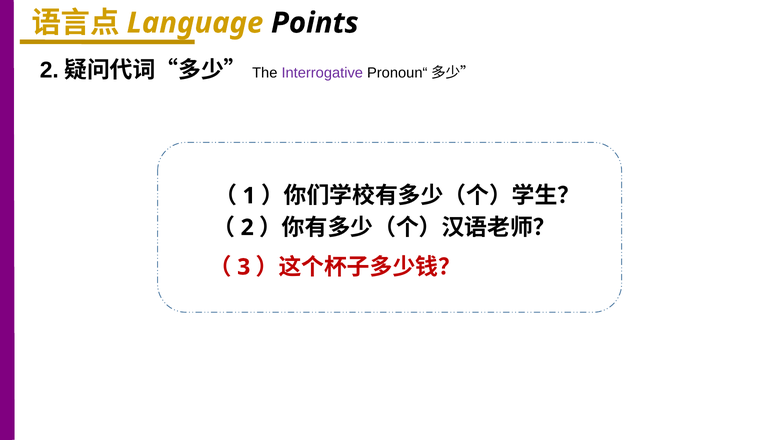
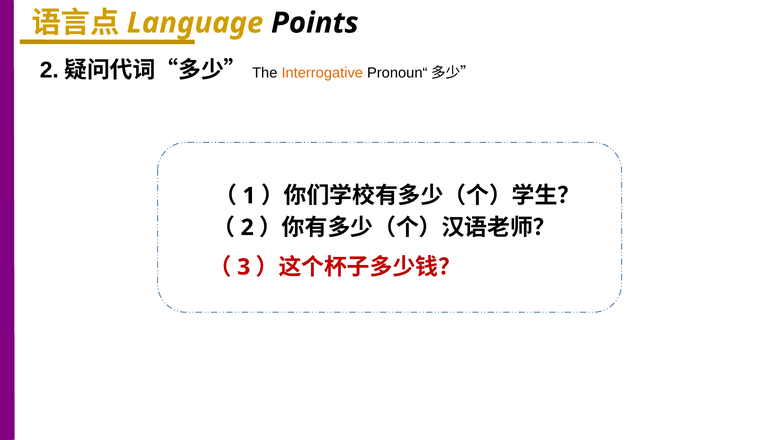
Interrogative colour: purple -> orange (322, 73)
